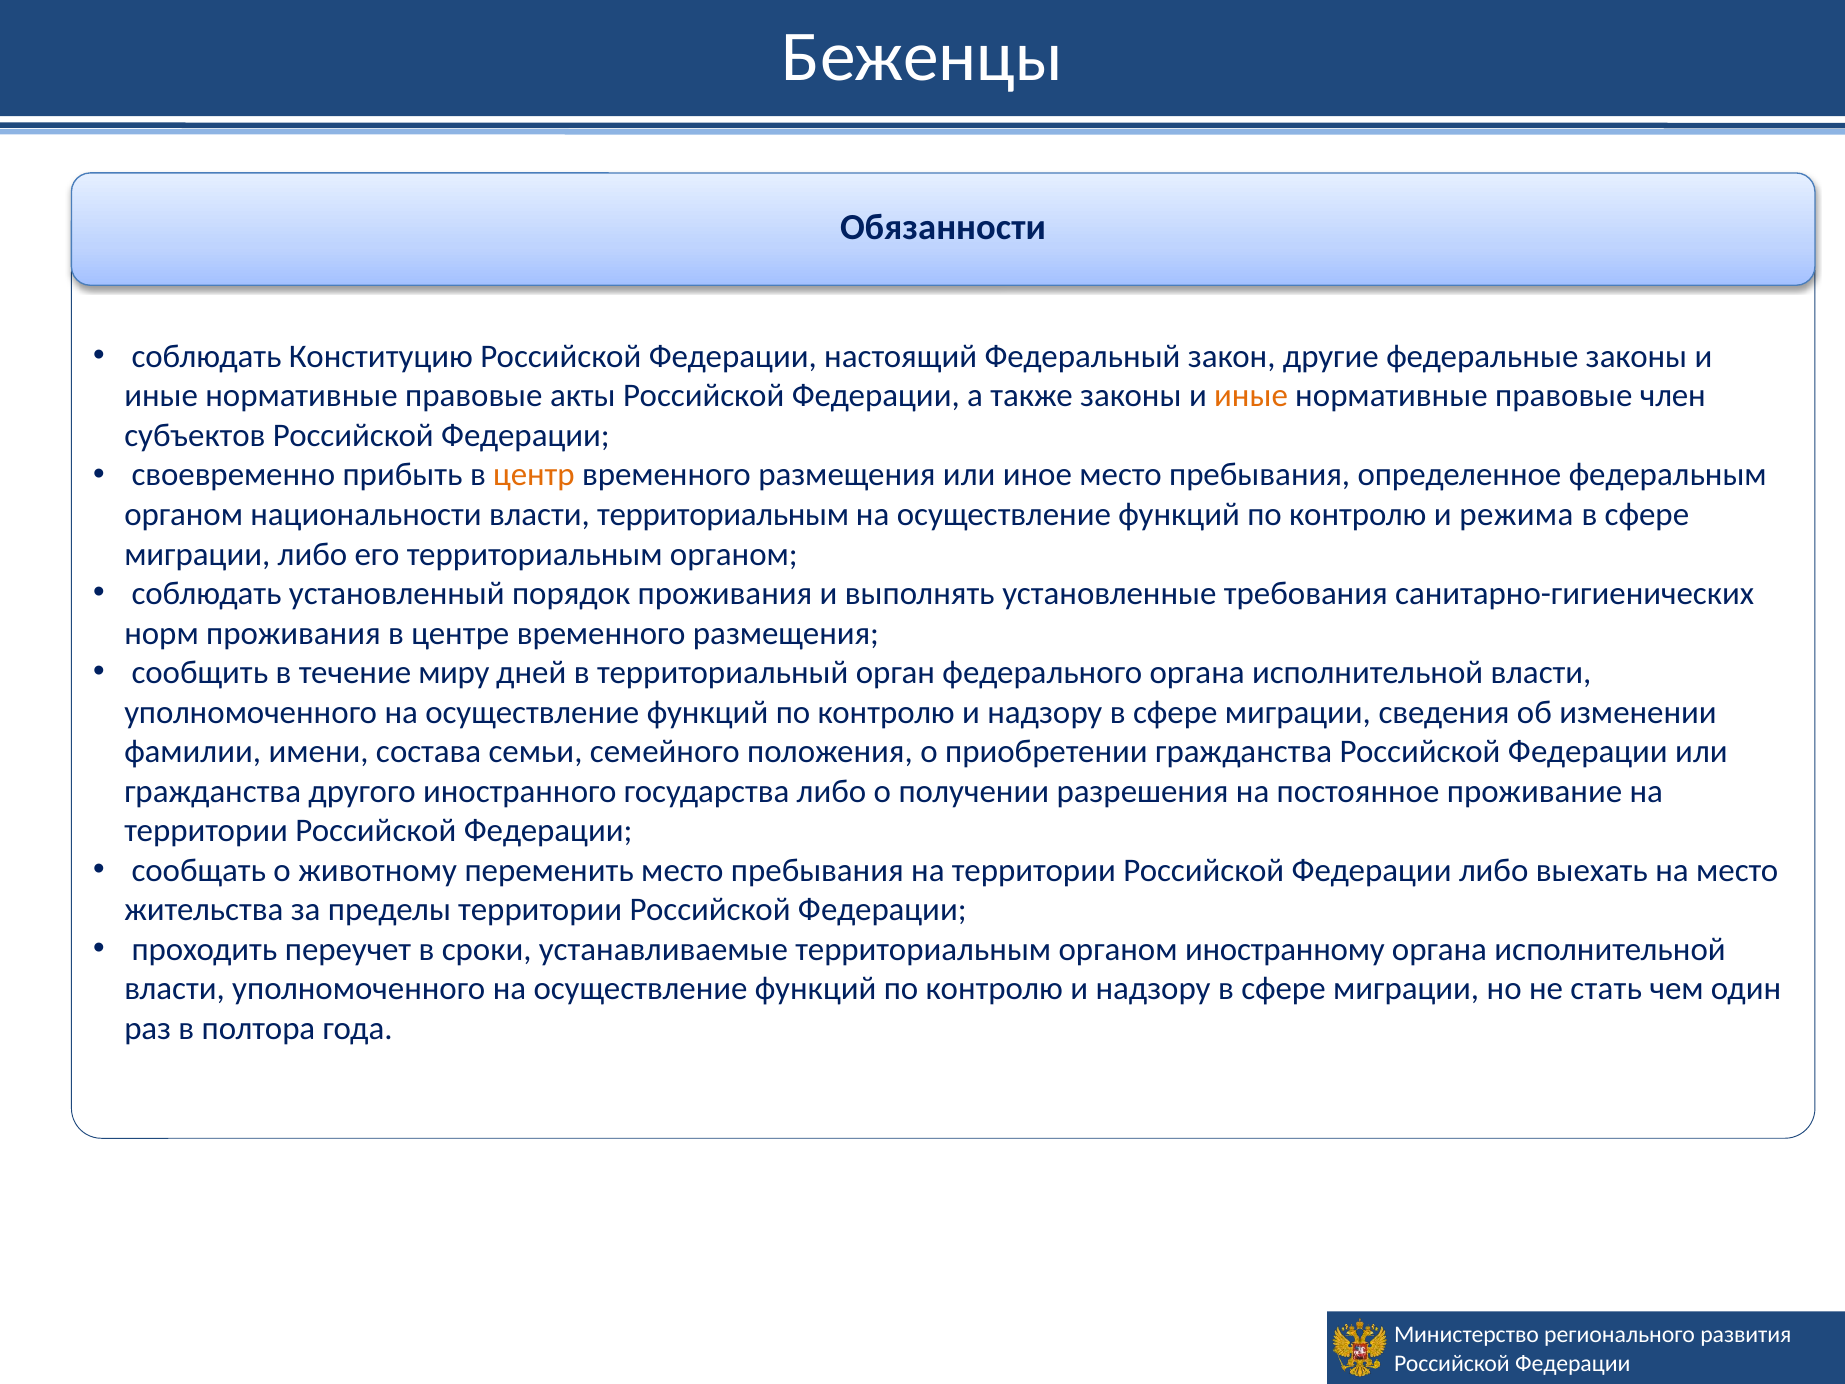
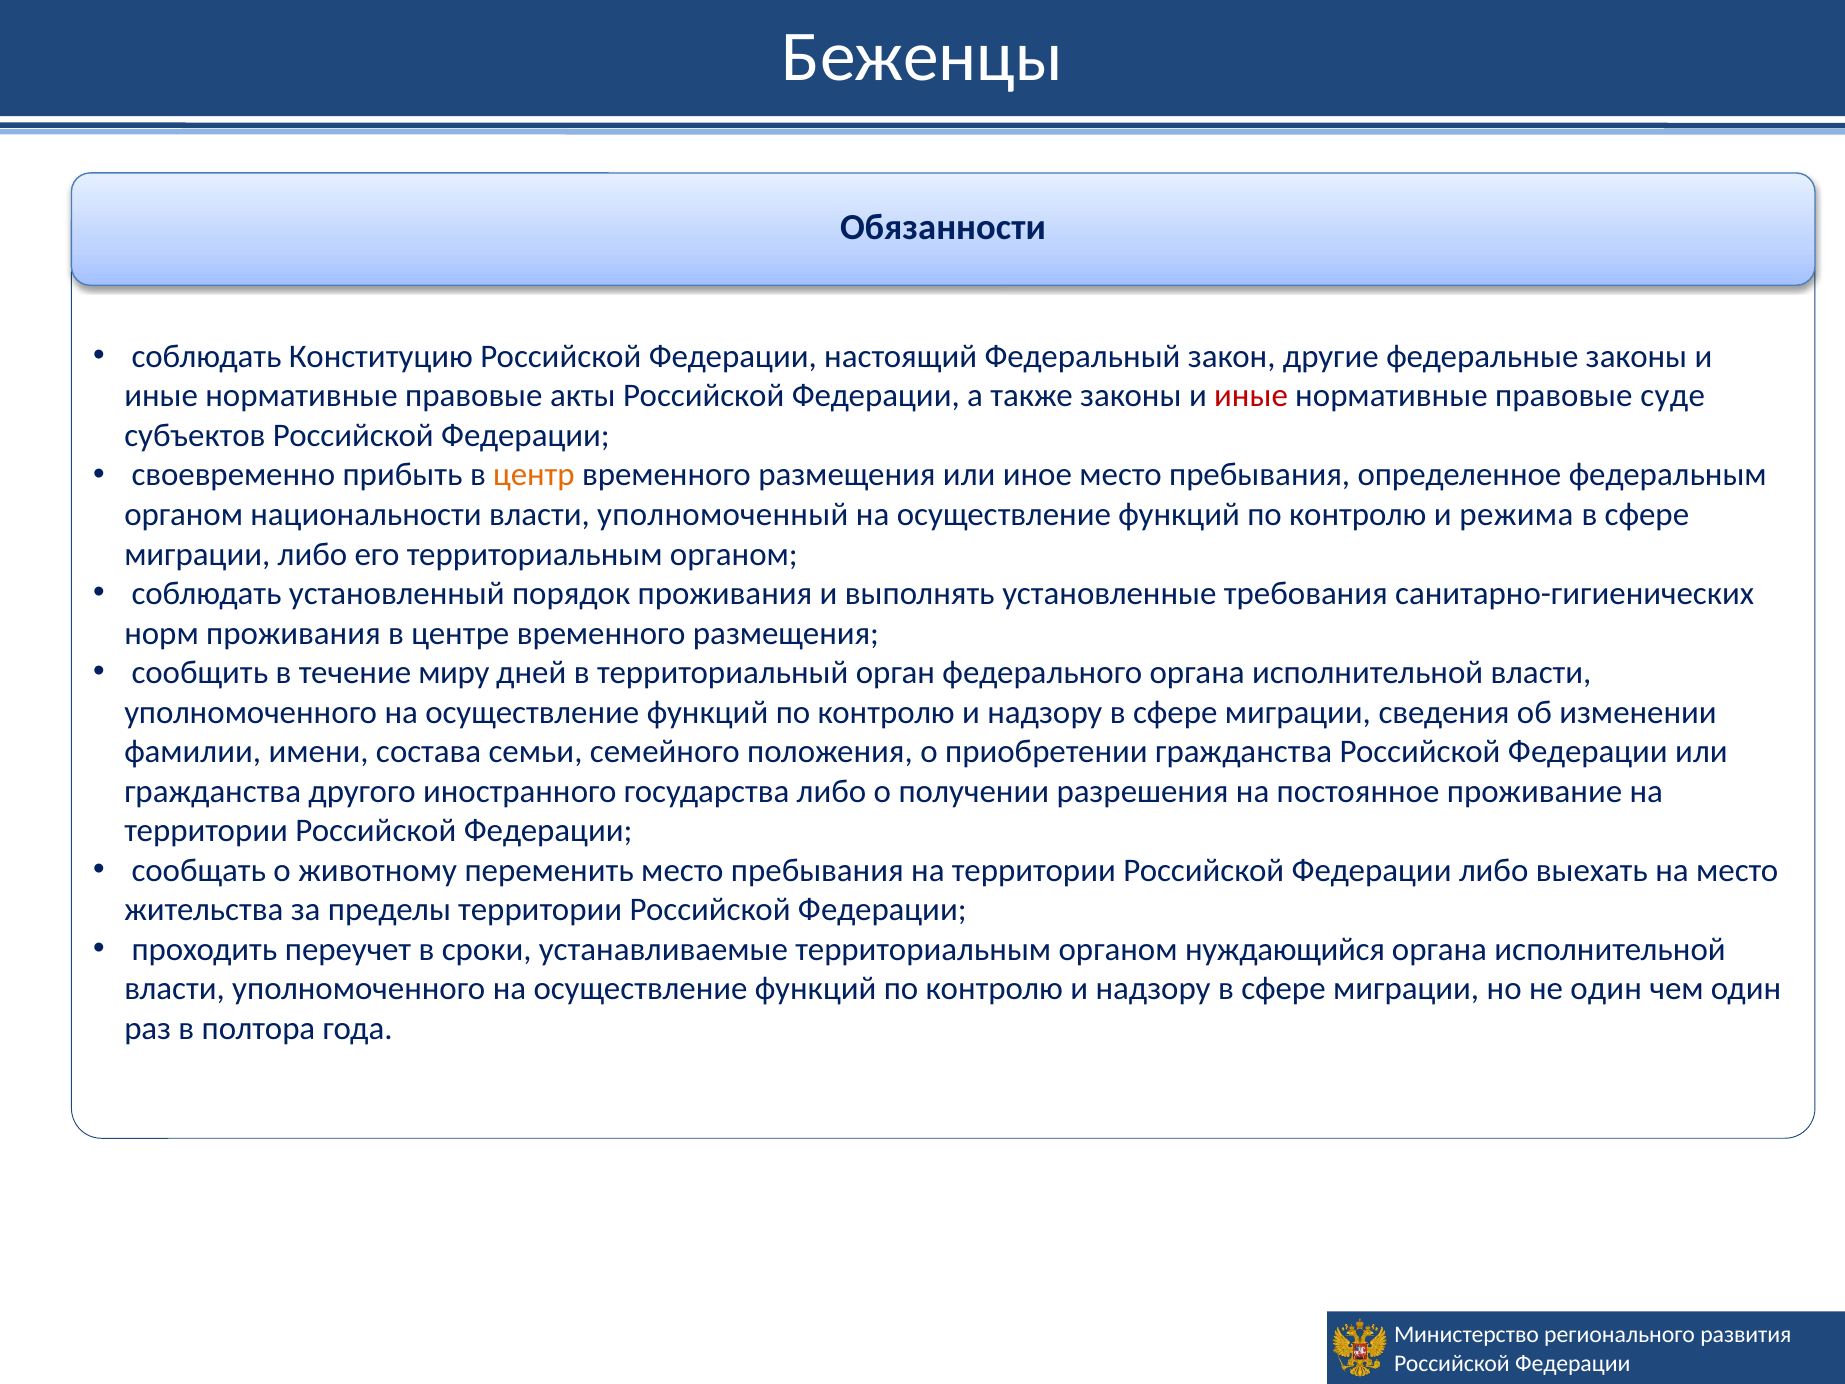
иные colour: orange -> red (1251, 396)
член: член -> суде (1673, 396)
власти территориальным: территориальным -> уполномоченный (723, 515)
иностранному: иностранному -> нуждающийся (1285, 949)
не стать: стать -> один (1606, 989)
